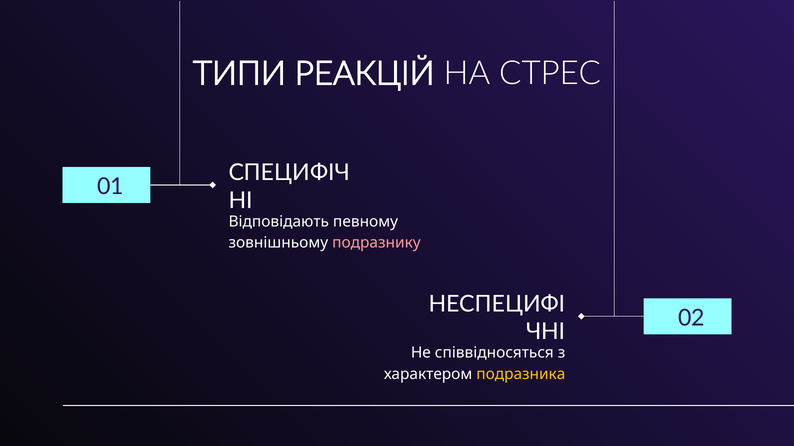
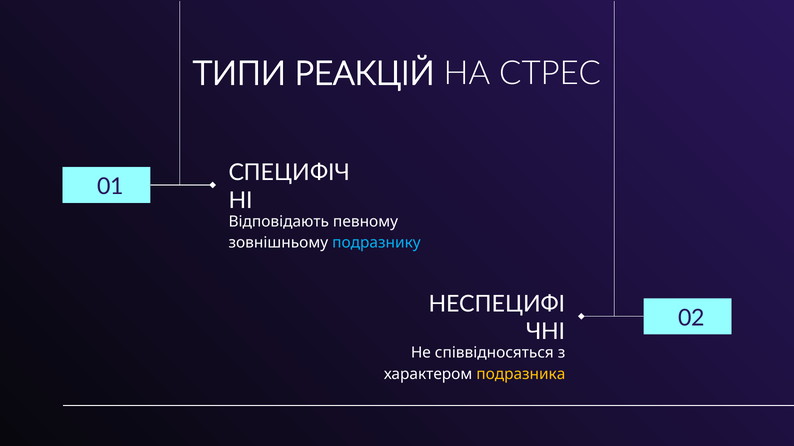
подразнику colour: pink -> light blue (376, 243)
